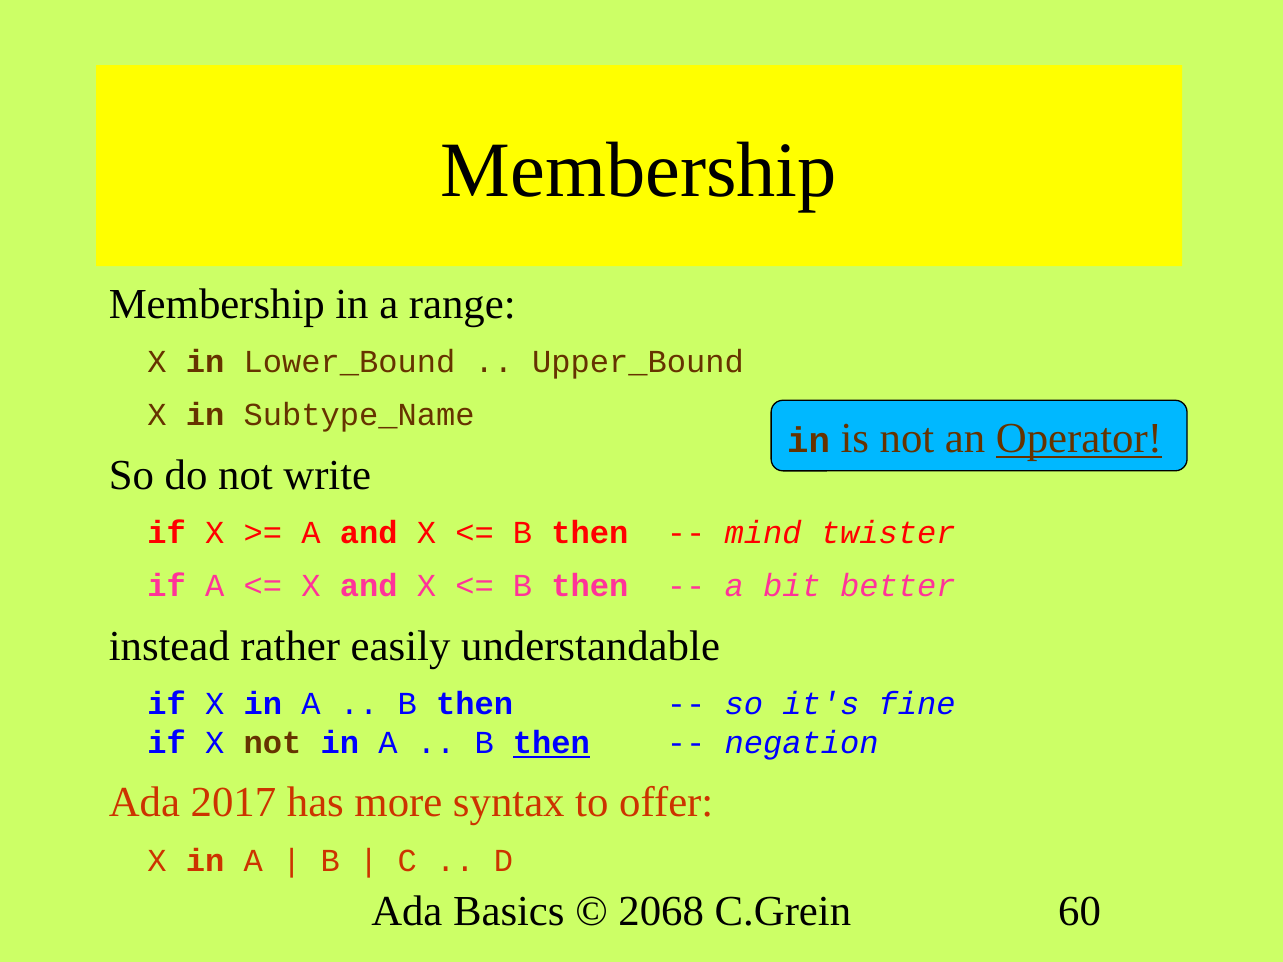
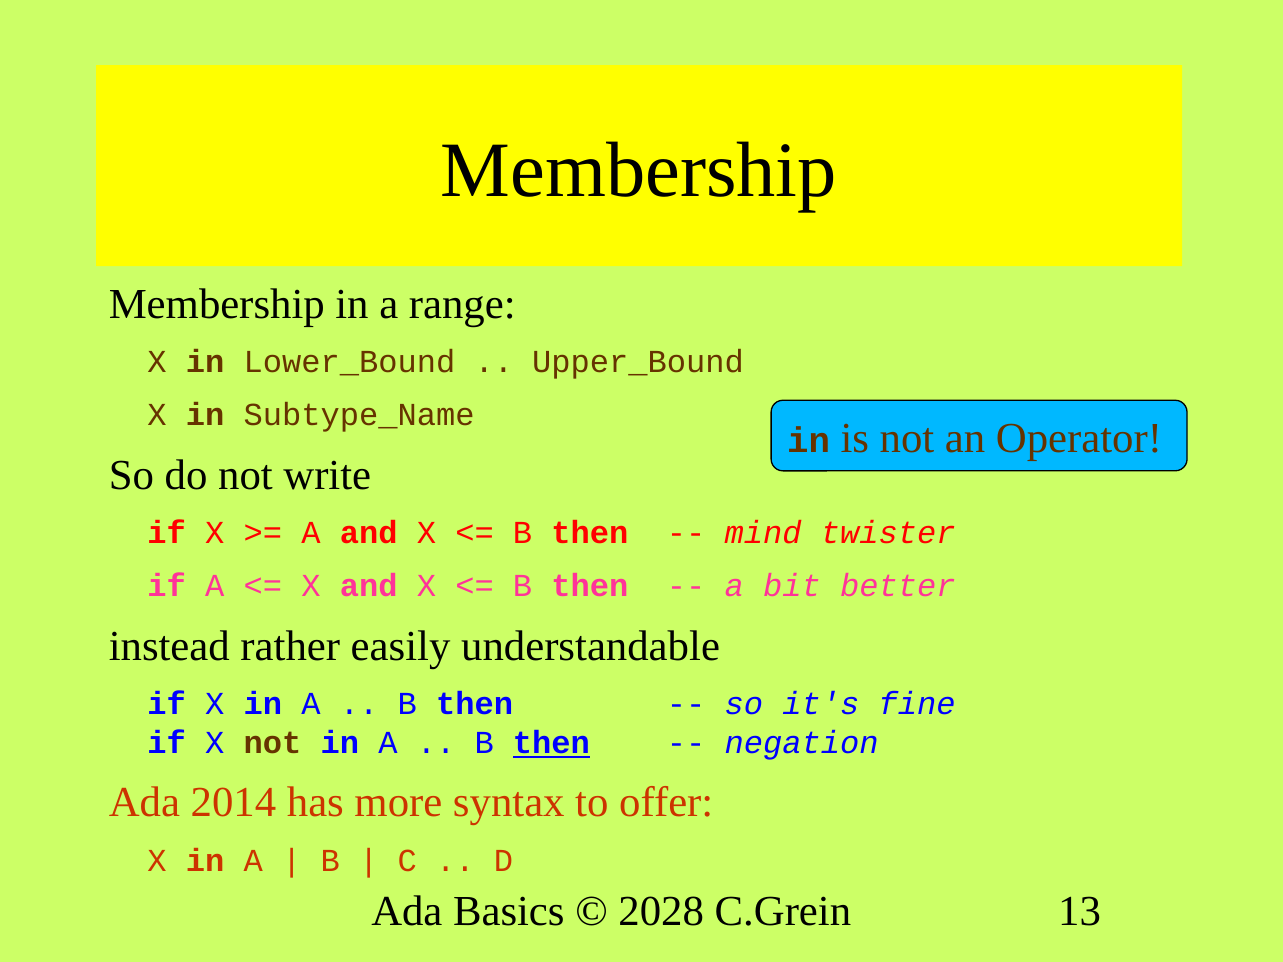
Operator underline: present -> none (1079, 439)
2017: 2017 -> 2014 (233, 803)
2068: 2068 -> 2028 (661, 912)
60: 60 -> 13 (1080, 912)
